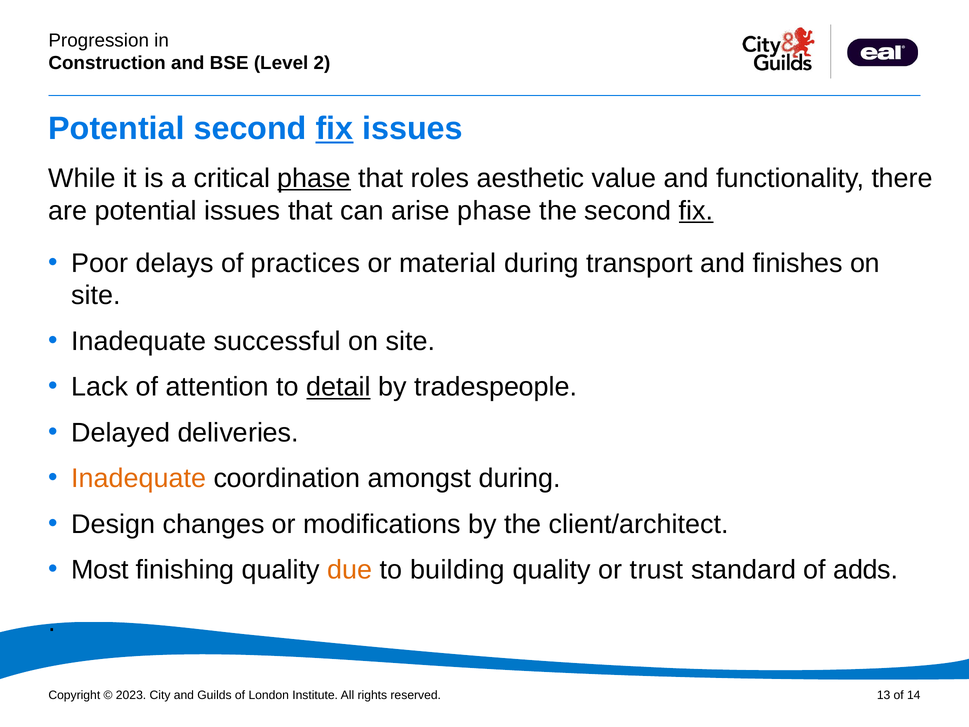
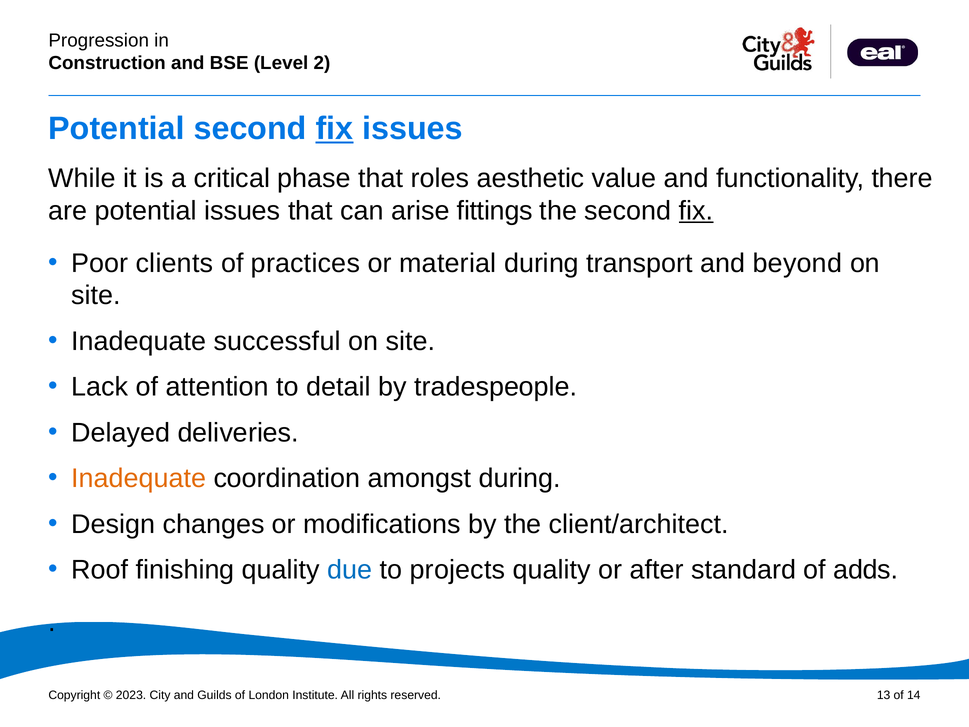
phase underline: present -> none (314, 178)
arise phase: phase -> fittings (495, 211)
delays: delays -> clients (175, 263)
finishes: finishes -> beyond (797, 263)
detail underline: present -> none (339, 387)
Most: Most -> Roof (100, 570)
due colour: orange -> blue (350, 570)
building: building -> projects (457, 570)
trust: trust -> after (657, 570)
